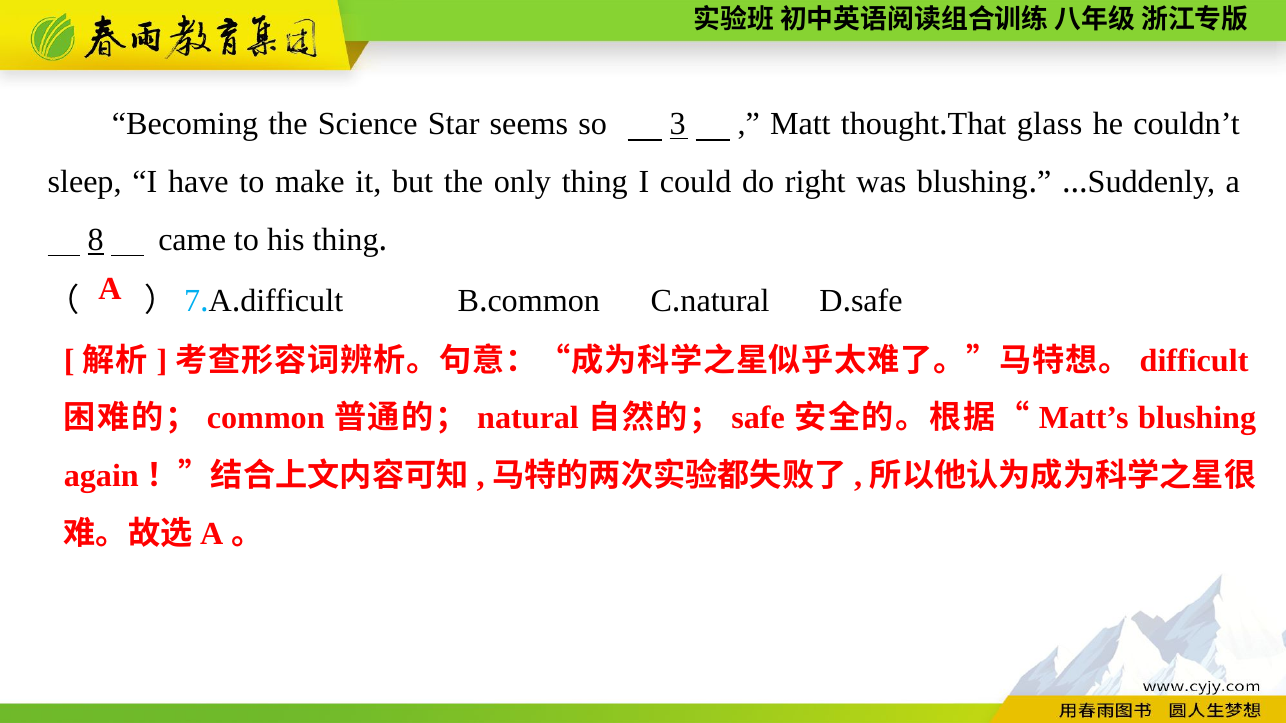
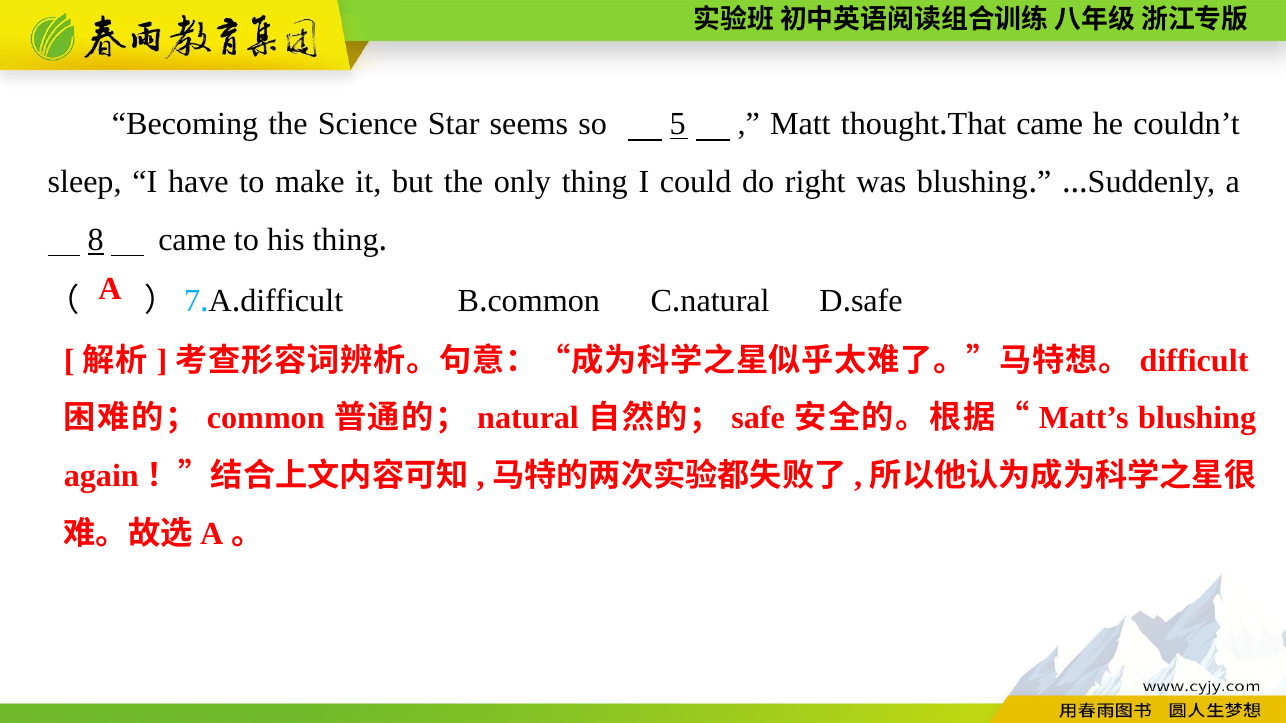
3: 3 -> 5 (678, 124)
glass: glass -> came (1050, 124)
